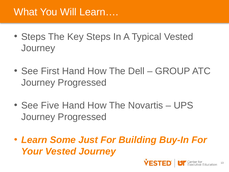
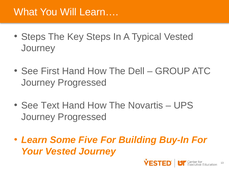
Five: Five -> Text (50, 105)
Just: Just -> Five (88, 140)
